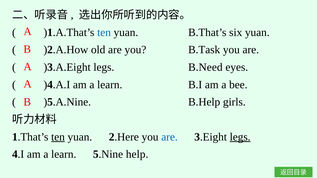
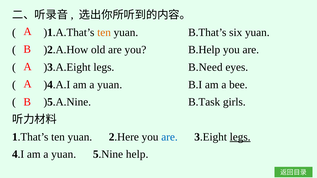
ten colour: blue -> orange (104, 32)
B.Task: B.Task -> B.Help (204, 50)
)4.A.I am a learn: learn -> yuan (110, 85)
B.Help: B.Help -> B.Task (204, 102)
ten underline: present -> none (58, 137)
4.I am a learn: learn -> yuan (64, 155)
